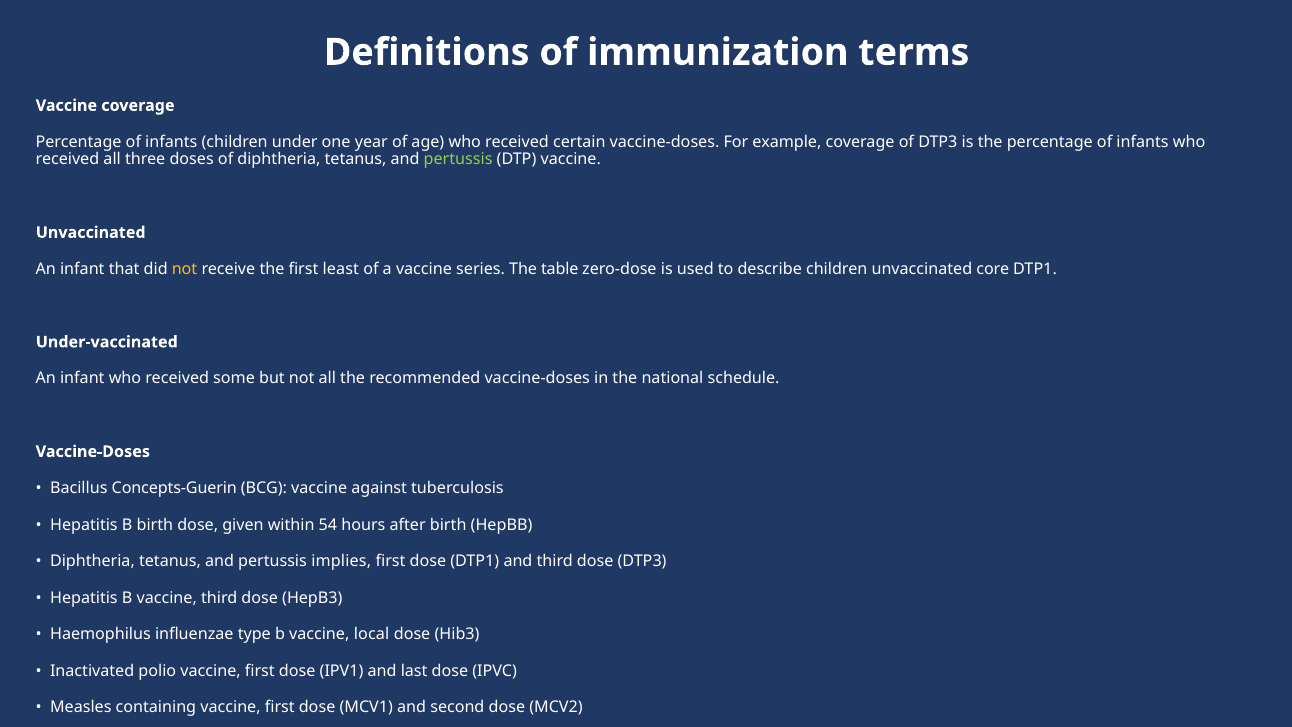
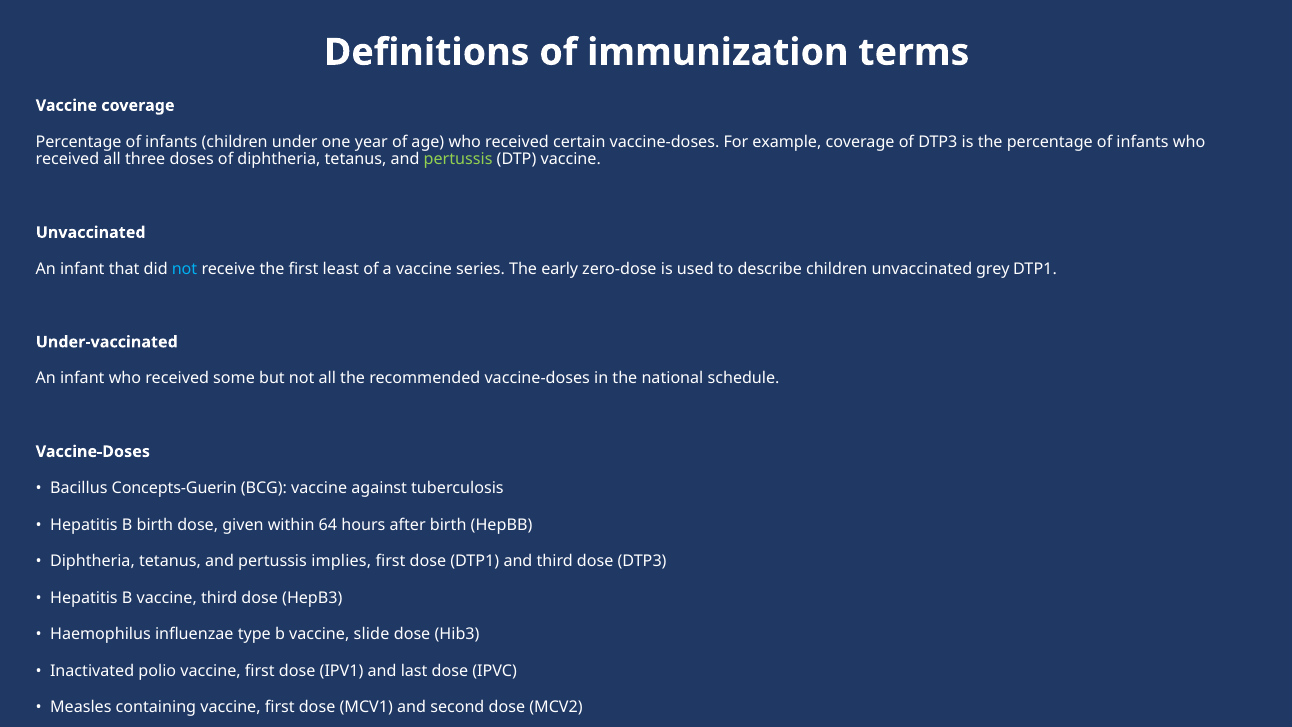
not colour: yellow -> light blue (185, 269)
table: table -> early (560, 269)
core: core -> grey (993, 269)
54: 54 -> 64 (328, 524)
local: local -> slide (372, 634)
